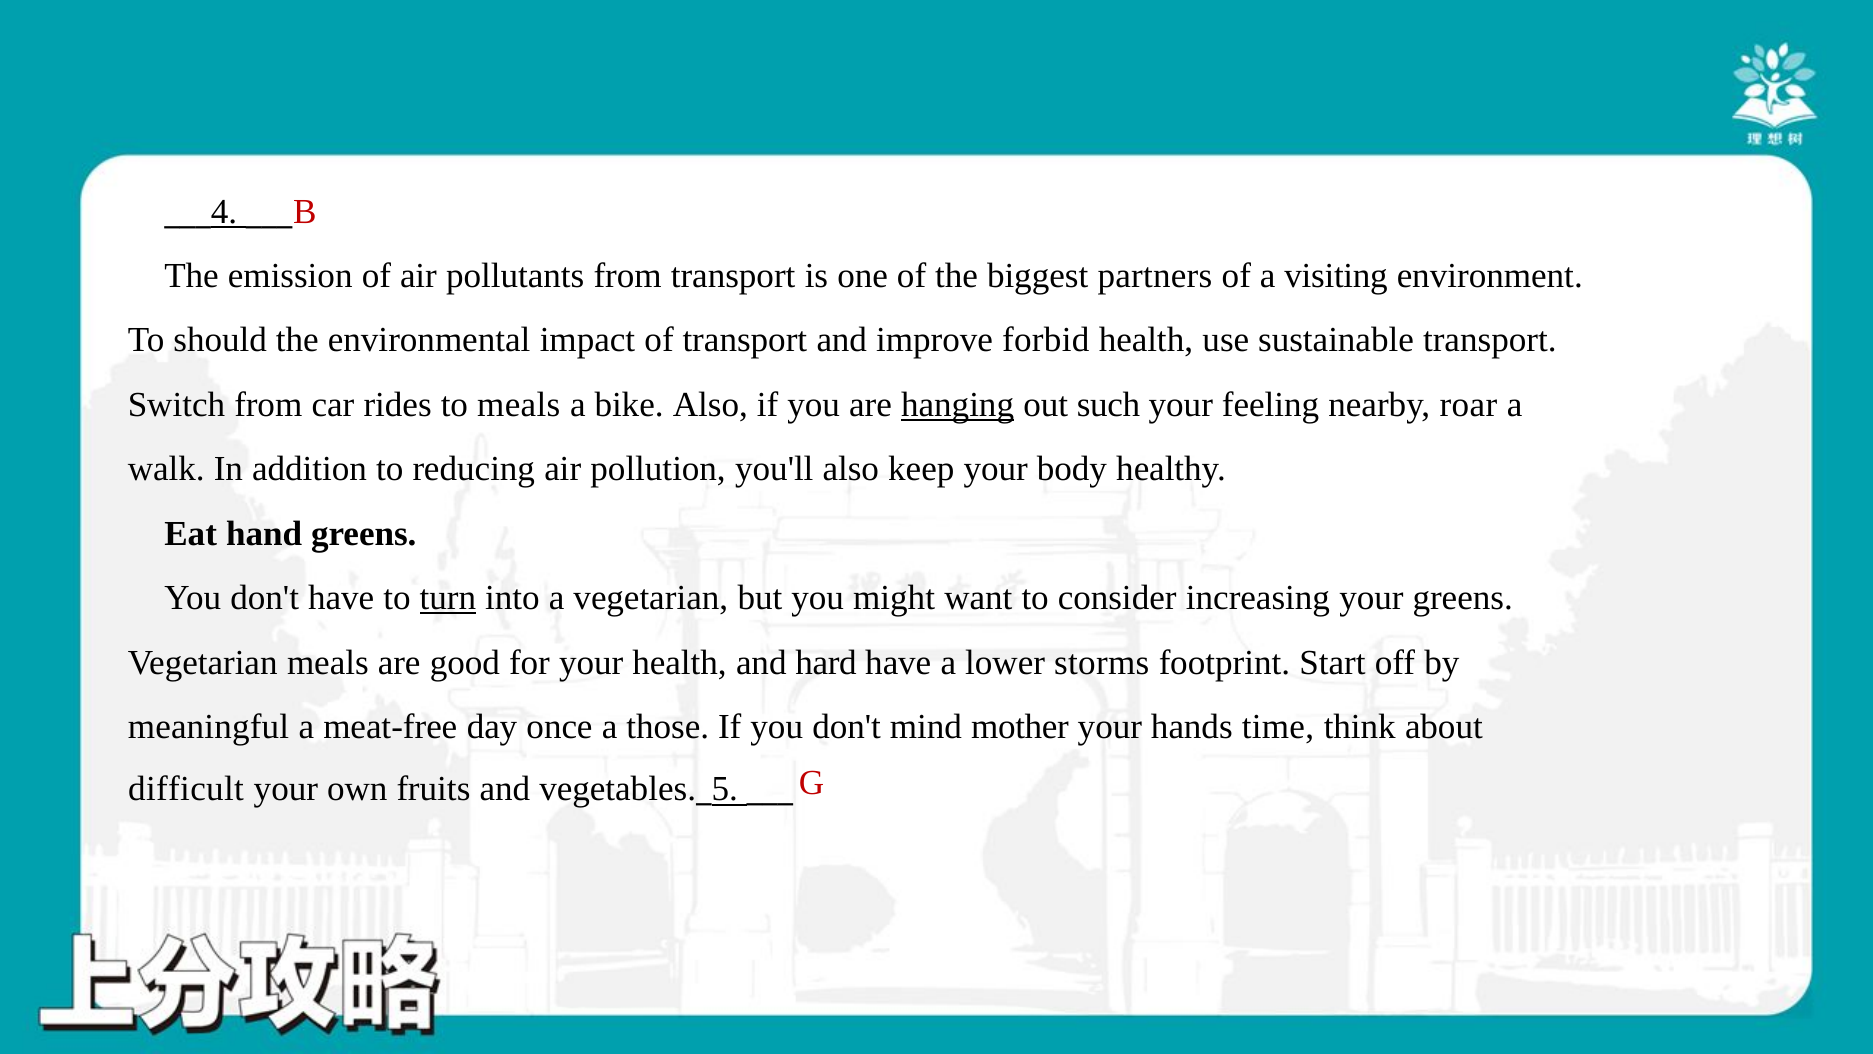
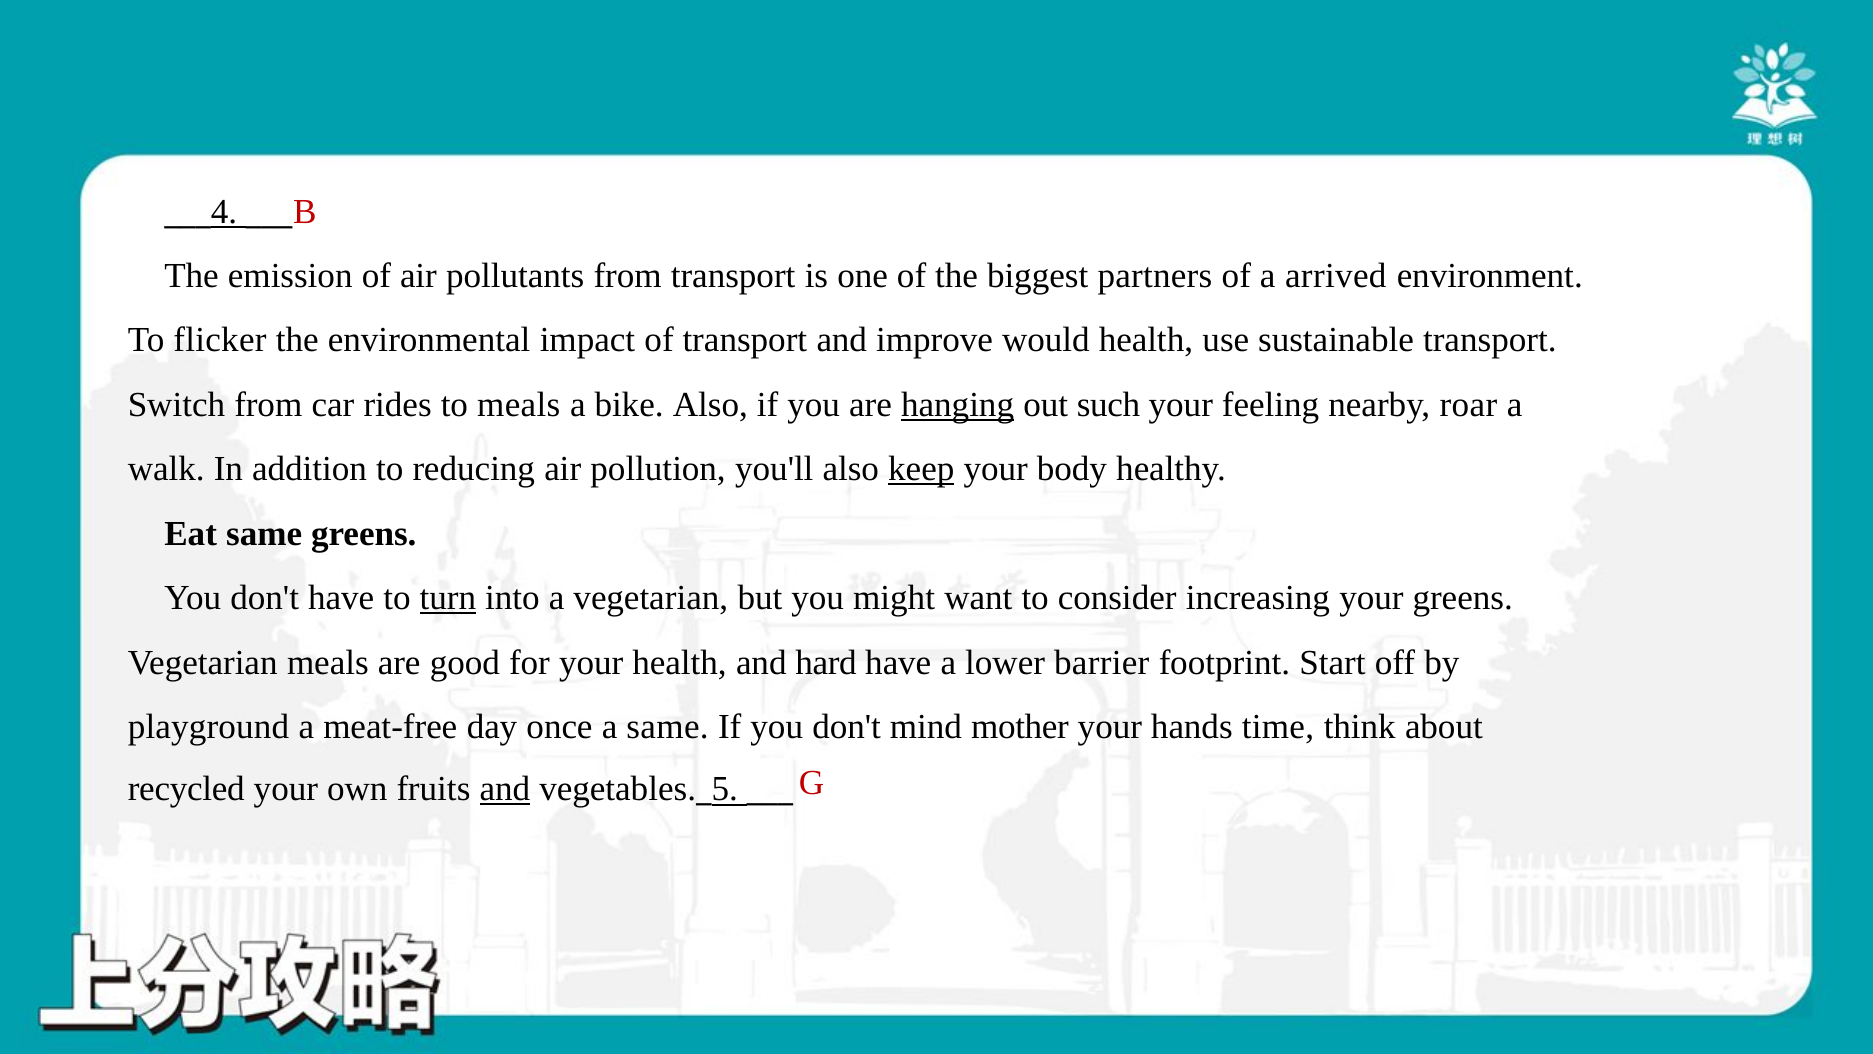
visiting: visiting -> arrived (1336, 276)
should: should -> flicker (220, 340)
forbid: forbid -> would (1046, 340)
keep underline: none -> present (921, 469)
Eat hand: hand -> same (264, 533)
storms: storms -> barrier (1102, 662)
meaningful: meaningful -> playground (209, 727)
a those: those -> same (668, 727)
difficult: difficult -> recycled (186, 789)
and underline: none -> present (505, 789)
